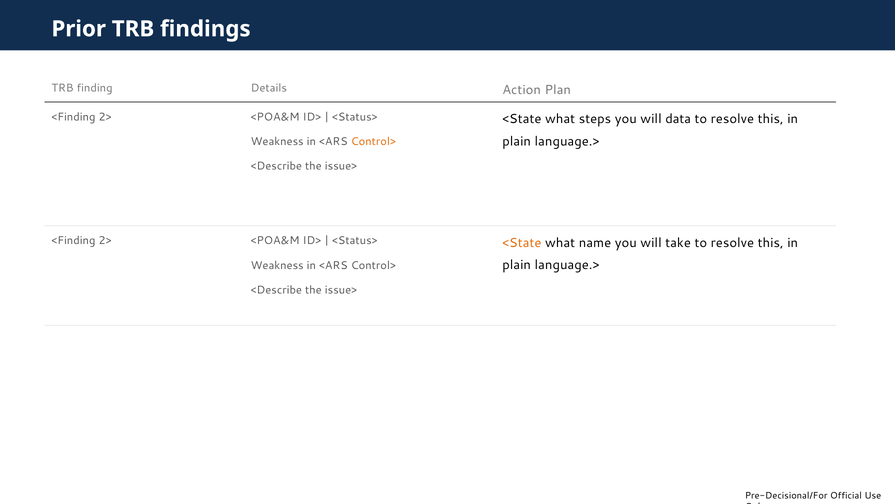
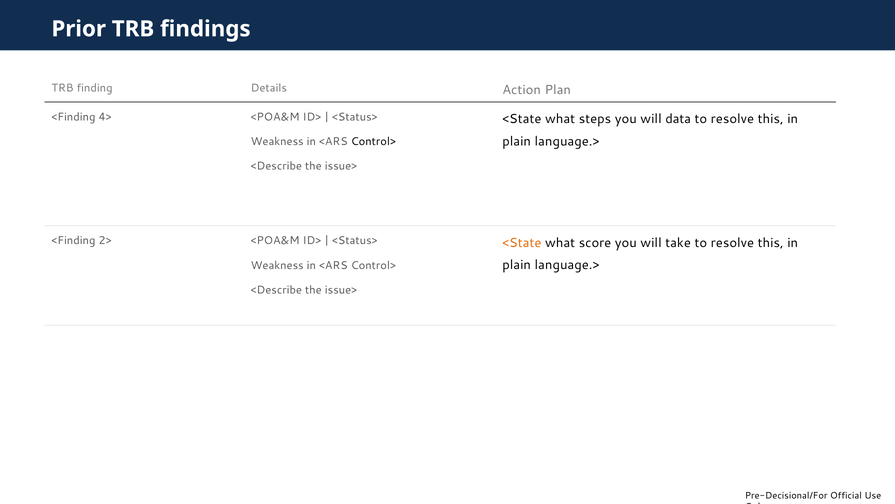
2>: 2> -> 4> (105, 117)
Control> colour: orange -> black (373, 141)
name: name -> score (595, 243)
